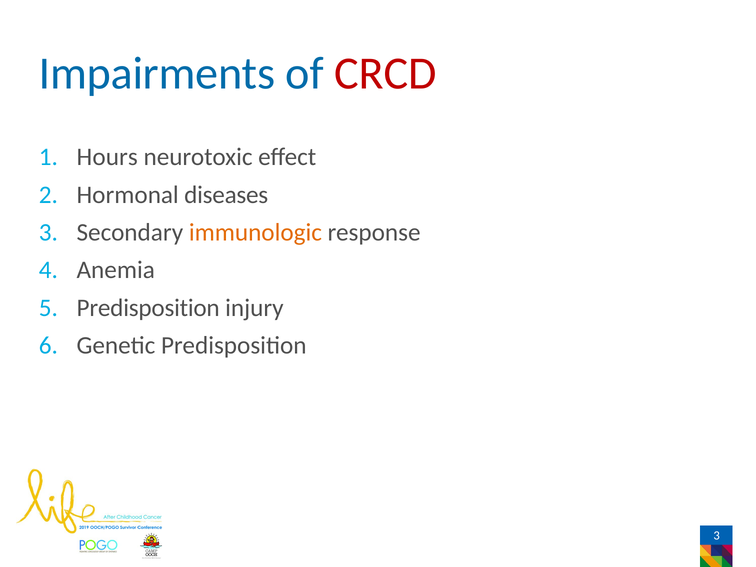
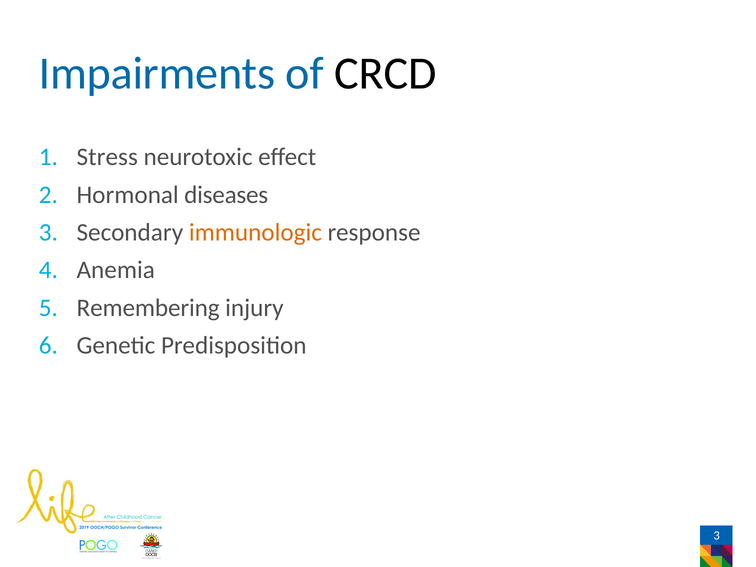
CRCD colour: red -> black (386, 74)
Hours: Hours -> Stress (107, 157)
Predisposition: Predisposition -> Remembering (148, 308)
